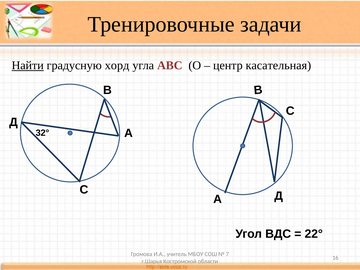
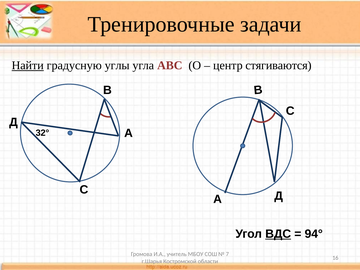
хорд: хорд -> углы (117, 65)
касательная: касательная -> стягиваются (278, 65)
ВДС underline: none -> present (278, 234)
22°: 22° -> 94° (314, 234)
